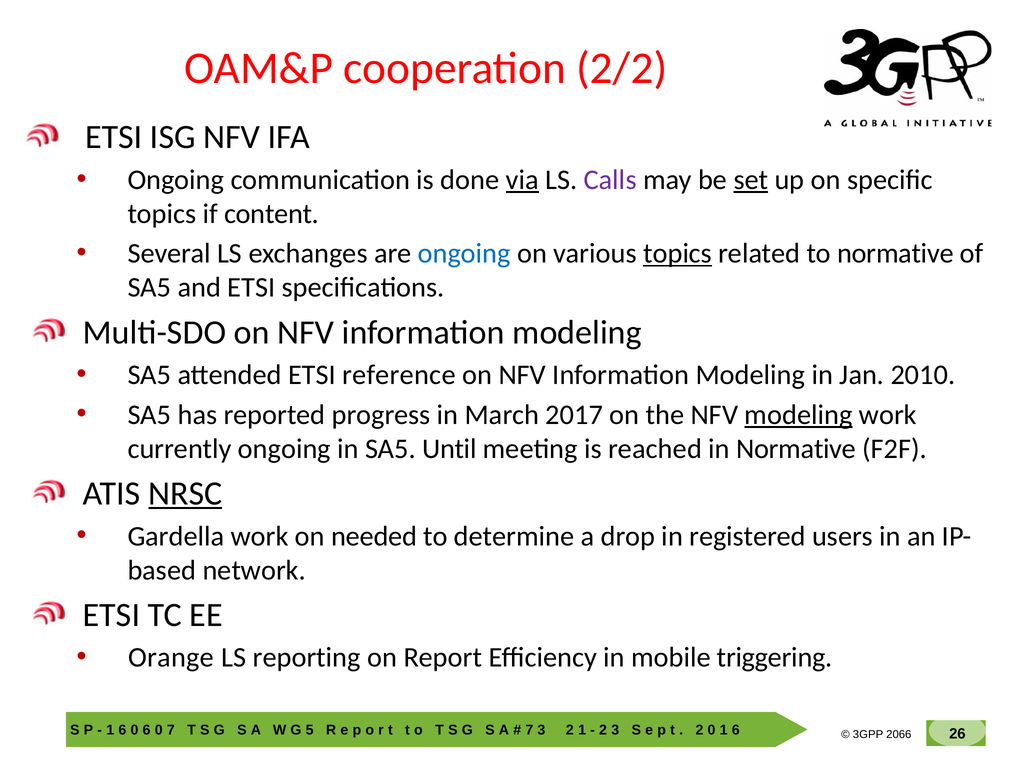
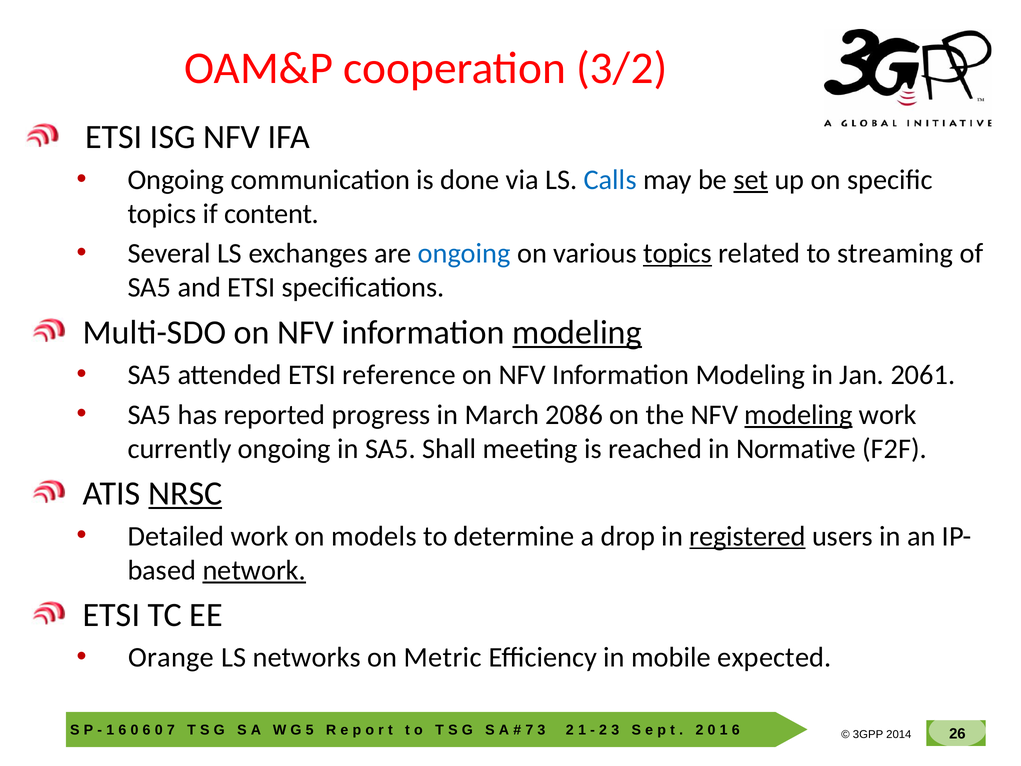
2/2: 2/2 -> 3/2 (622, 68)
via underline: present -> none (522, 180)
Calls colour: purple -> blue (610, 180)
to normative: normative -> streaming (895, 253)
modeling underline: none -> present (577, 332)
2010: 2010 -> 2061 (923, 375)
2017: 2017 -> 2086 (574, 415)
Until: Until -> Shall (449, 449)
Gardella: Gardella -> Detailed (176, 536)
needed: needed -> models (374, 536)
registered underline: none -> present (748, 536)
network underline: none -> present (254, 570)
reporting: reporting -> networks (307, 657)
Report: Report -> Metric (443, 657)
triggering: triggering -> expected (774, 657)
2066: 2066 -> 2014 (899, 734)
